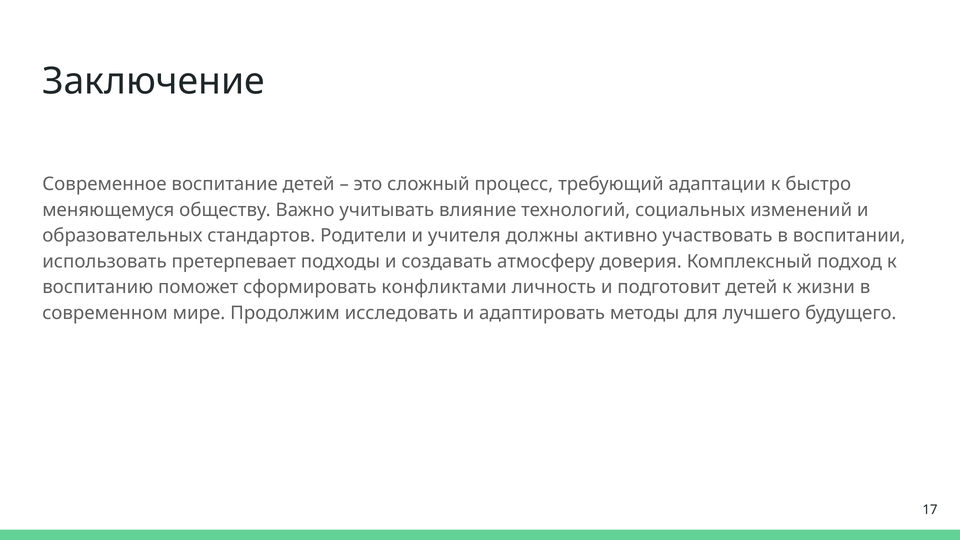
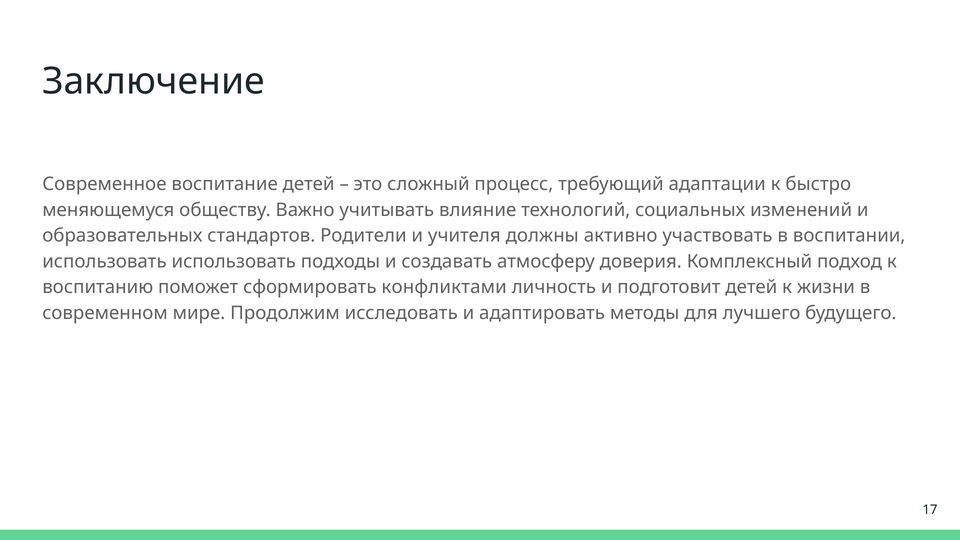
использовать претерпевает: претерпевает -> использовать (234, 261)
